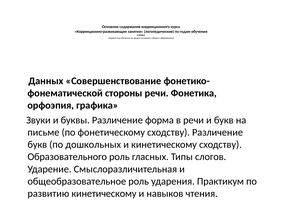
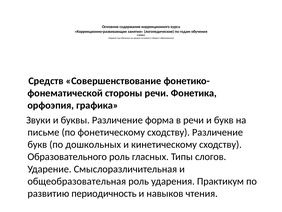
Данных: Данных -> Средств (46, 81)
общеобразовательное: общеобразовательное -> общеобразовательная (77, 181)
развитию кинетическому: кинетическому -> периодичность (104, 193)
